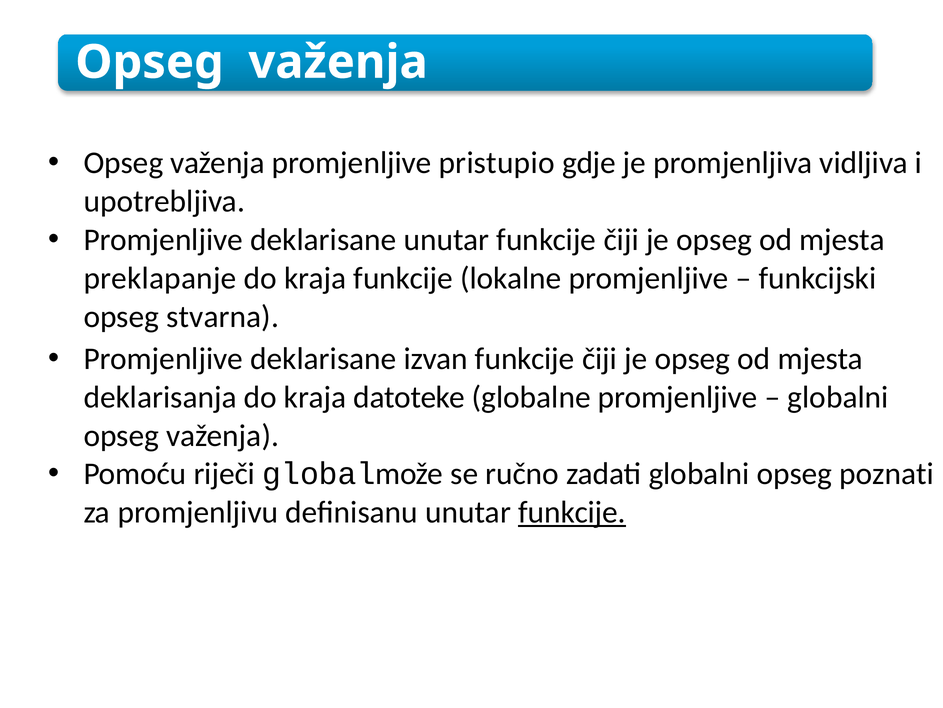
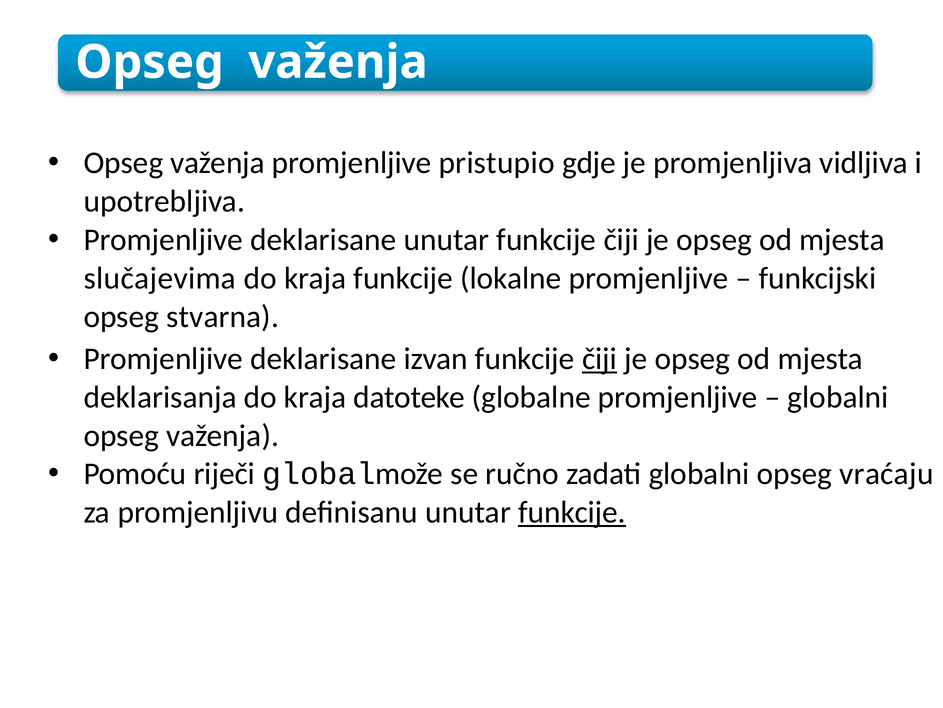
preklapanje: preklapanje -> slučajevima (160, 278)
čiji underline: none -> present (600, 359)
poznati: poznati -> vraćaju (887, 474)
